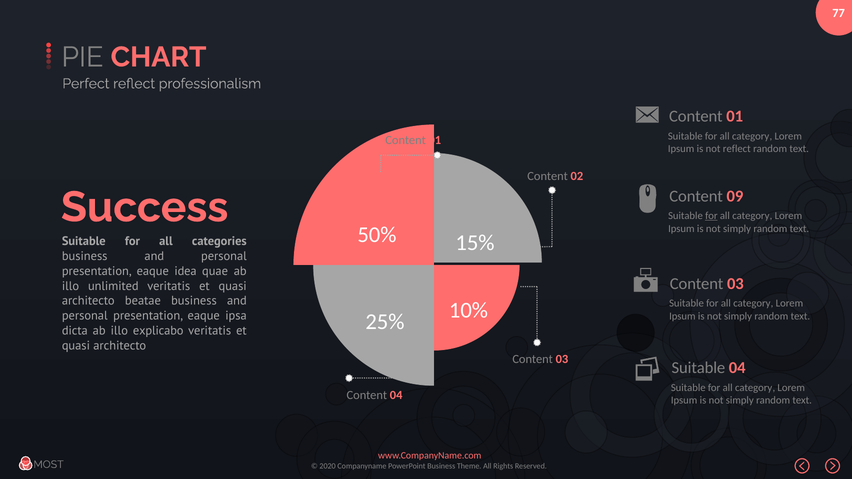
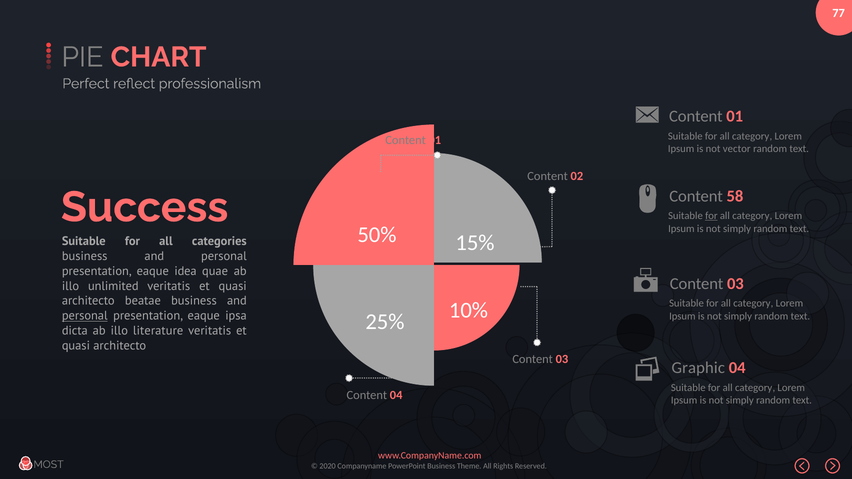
not reflect: reflect -> vector (737, 149)
09: 09 -> 58 (735, 196)
personal underline: none -> present (85, 316)
explicabo: explicabo -> literature (158, 331)
Suitable: Suitable -> Graphic (698, 368)
